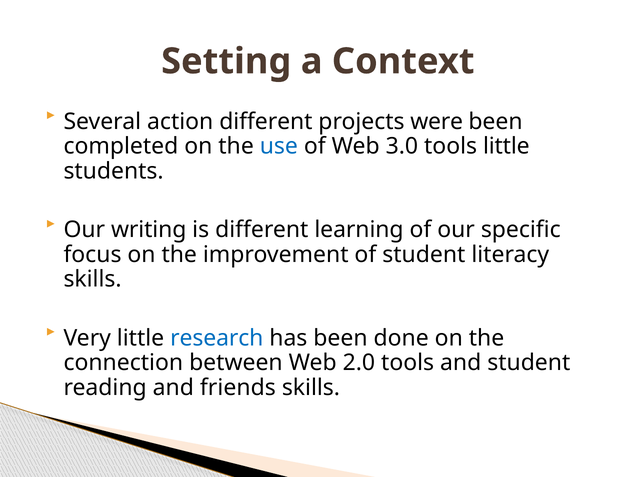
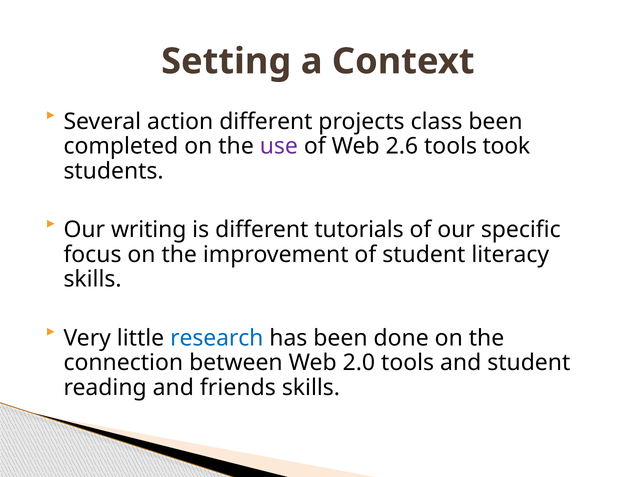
were: were -> class (437, 122)
use colour: blue -> purple (279, 146)
3.0: 3.0 -> 2.6 (402, 146)
tools little: little -> took (506, 146)
learning: learning -> tutorials (359, 230)
